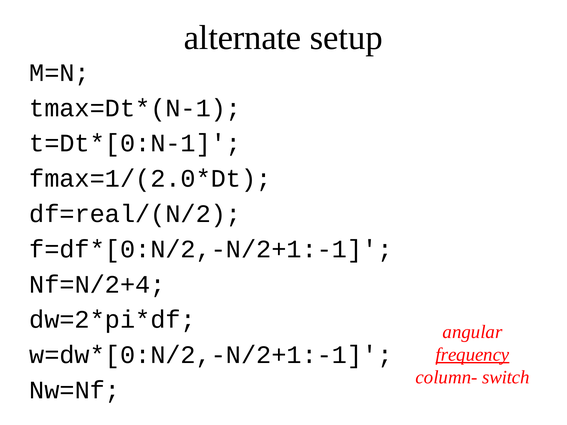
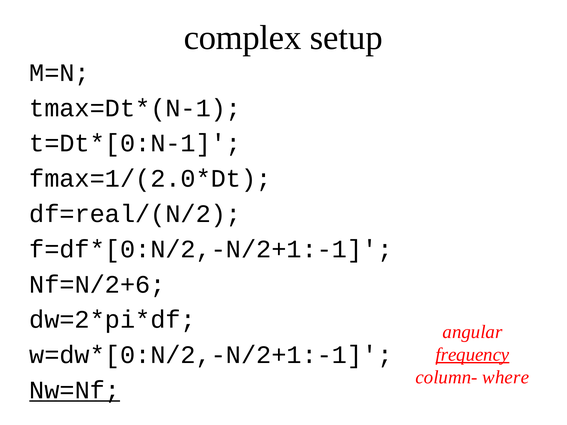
alternate: alternate -> complex (243, 38)
Nf=N/2+4: Nf=N/2+4 -> Nf=N/2+6 (97, 285)
switch: switch -> where (506, 377)
Nw=Nf underline: none -> present (75, 390)
